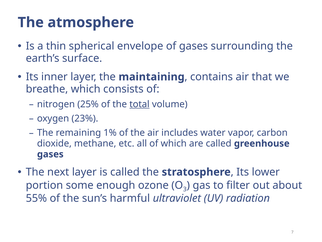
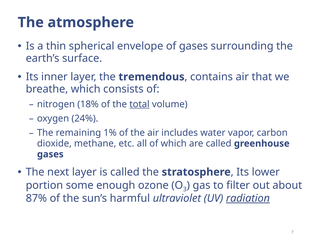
maintaining: maintaining -> tremendous (152, 77)
25%: 25% -> 18% (88, 104)
23%: 23% -> 24% (85, 118)
55%: 55% -> 87% (36, 198)
radiation underline: none -> present (248, 198)
